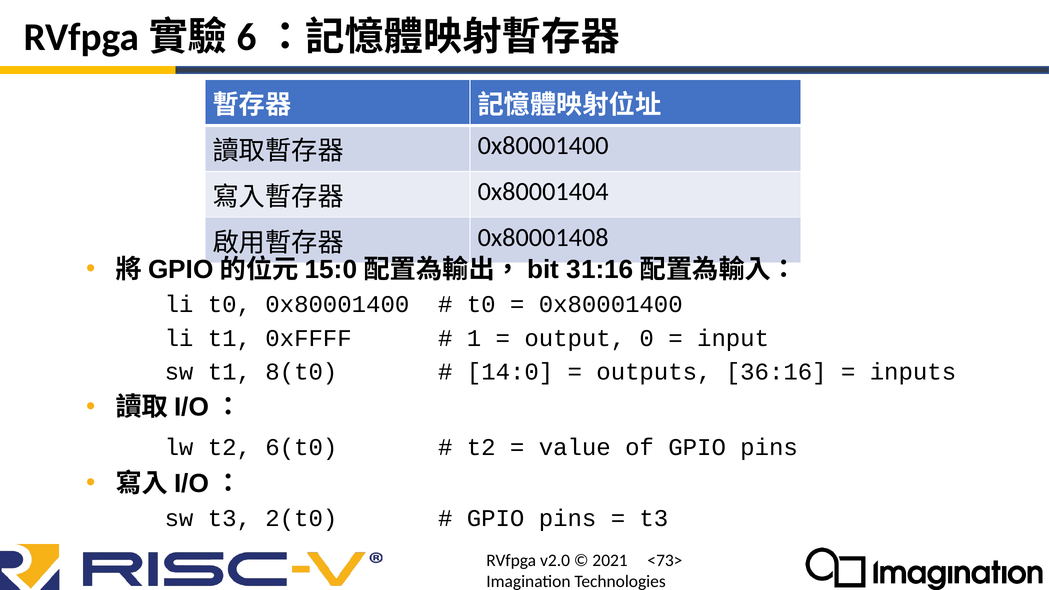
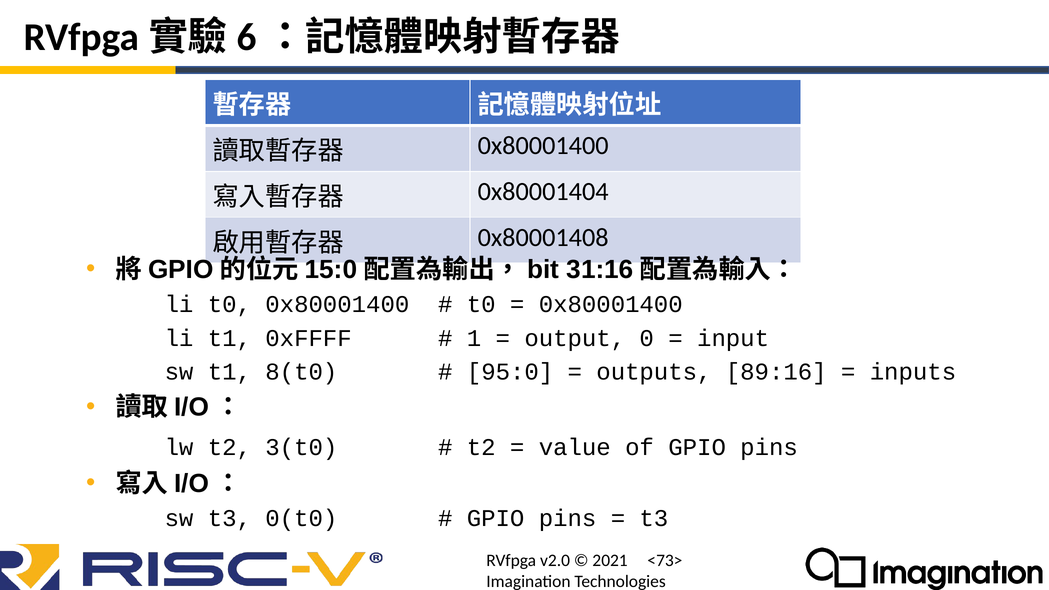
14:0: 14:0 -> 95:0 (510, 372)
36:16: 36:16 -> 89:16 (776, 372)
6(t0: 6(t0 -> 3(t0 (301, 447)
2(t0: 2(t0 -> 0(t0 (301, 519)
